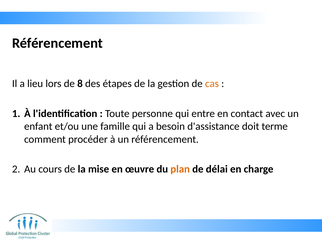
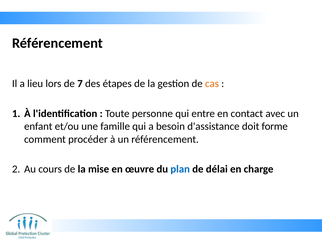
8: 8 -> 7 (80, 84)
terme: terme -> forme (275, 127)
plan colour: orange -> blue (180, 170)
